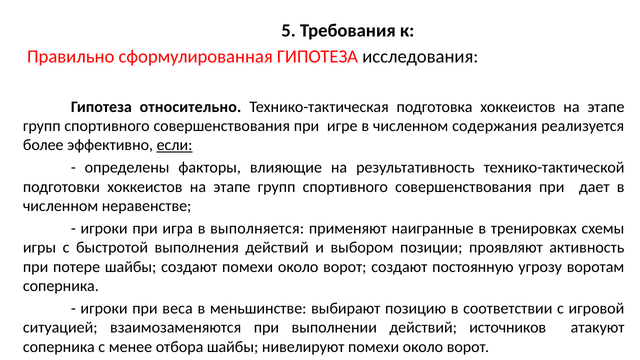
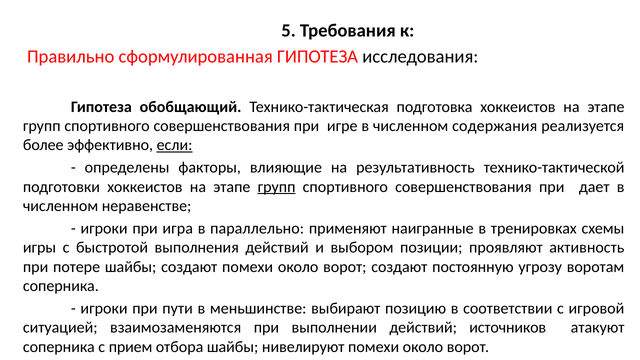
относительно: относительно -> обобщающий (191, 107)
групп underline: none -> present (277, 187)
выполняется: выполняется -> параллельно (257, 228)
веса: веса -> пути (178, 308)
менее: менее -> прием (131, 347)
